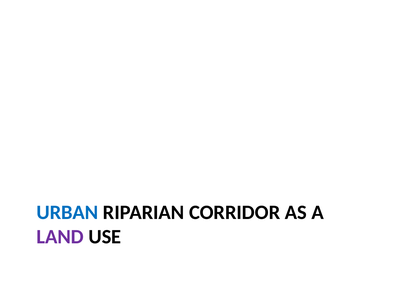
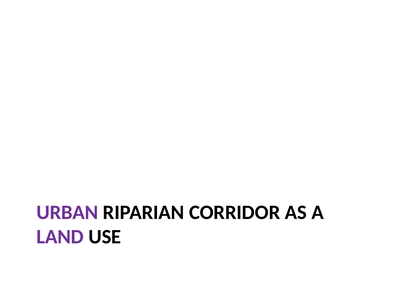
URBAN colour: blue -> purple (67, 213)
